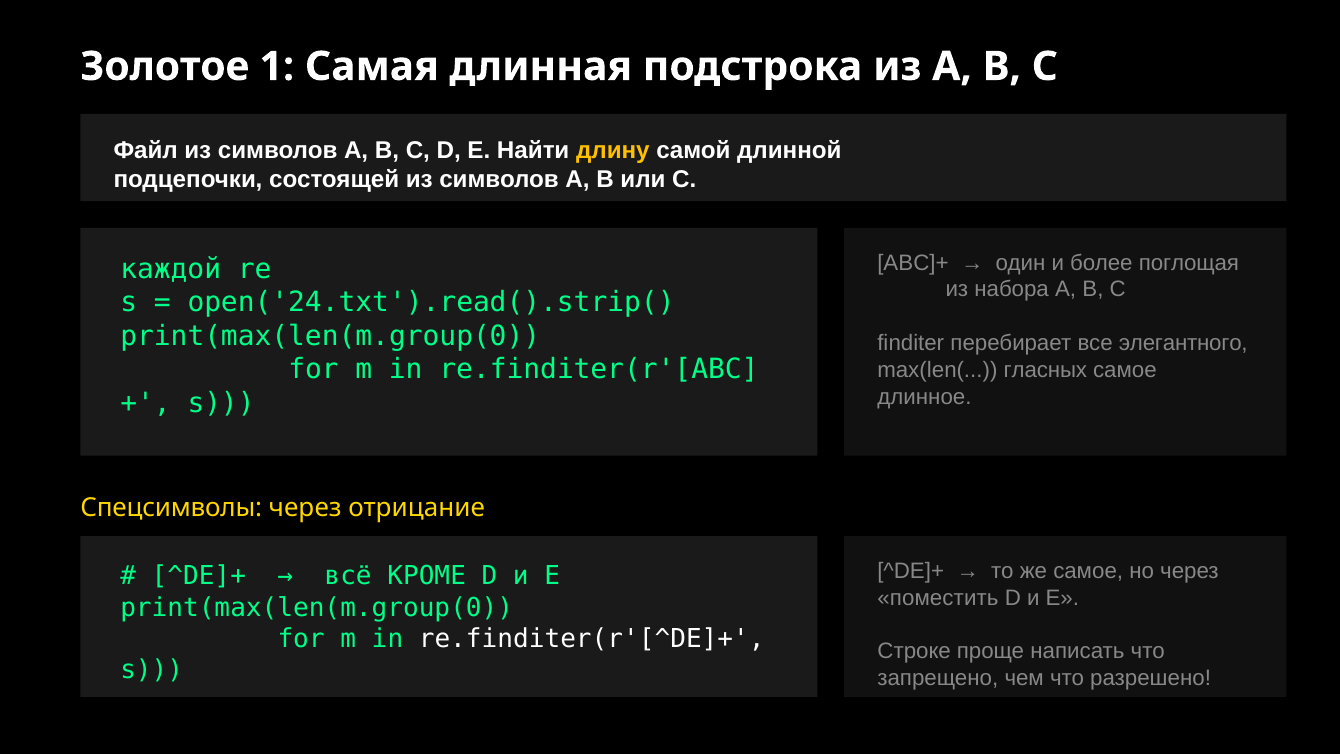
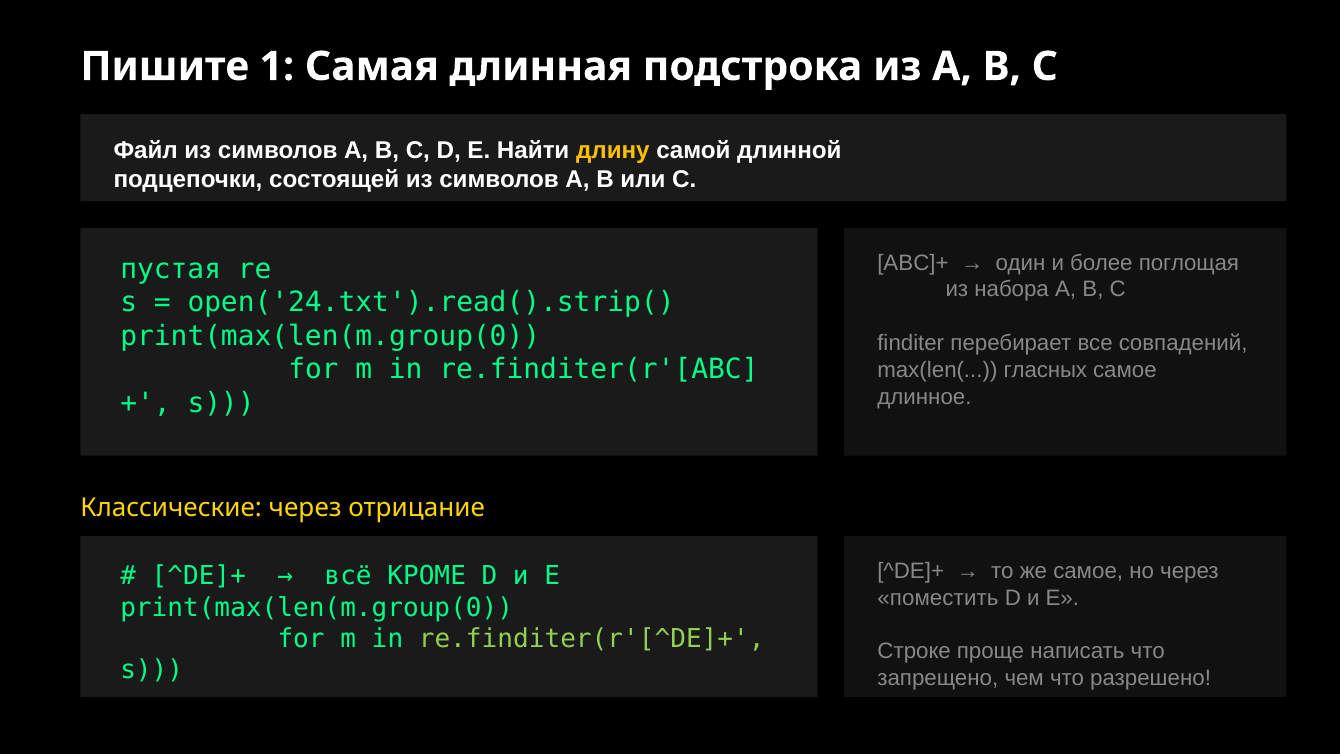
Золотое: Золотое -> Пишите (165, 67)
каждой: каждой -> пустая (171, 269)
элегантного: элегантного -> совпадений (1183, 343)
Спецсимволы: Спецсимволы -> Классические (171, 508)
re.finditer(r'[^DE]+ colour: white -> light green (592, 639)
